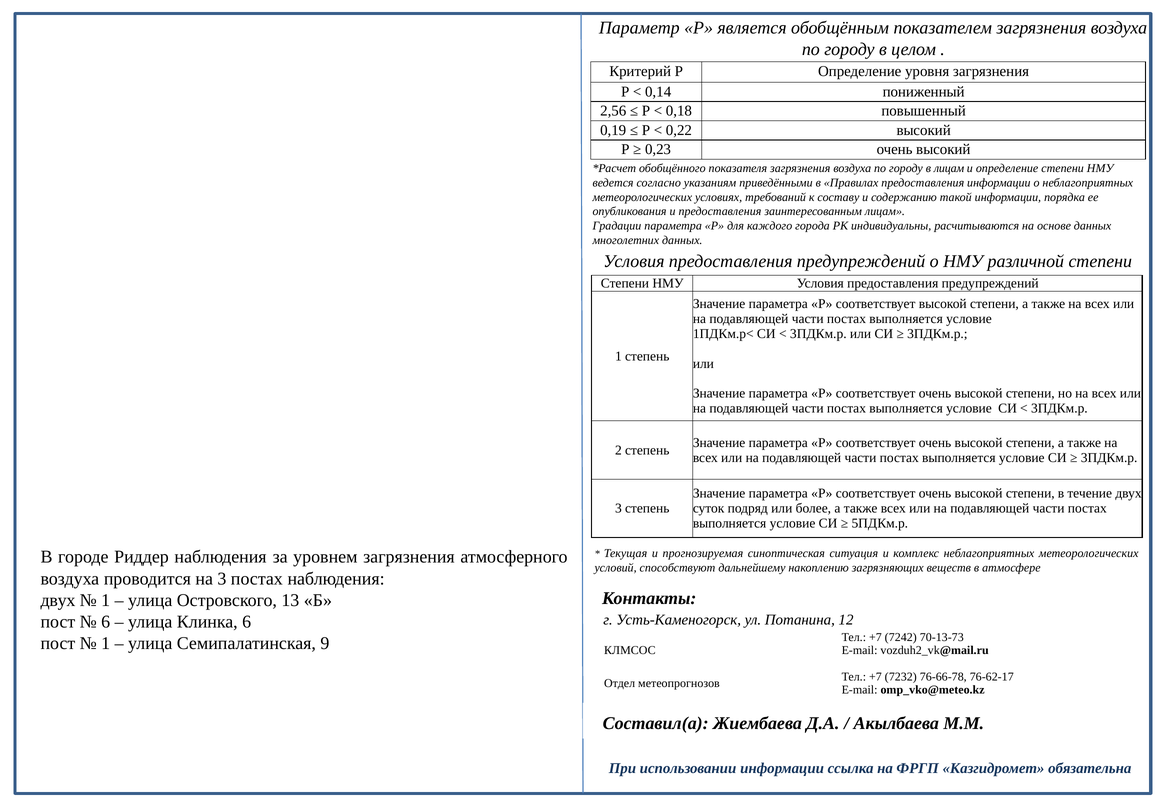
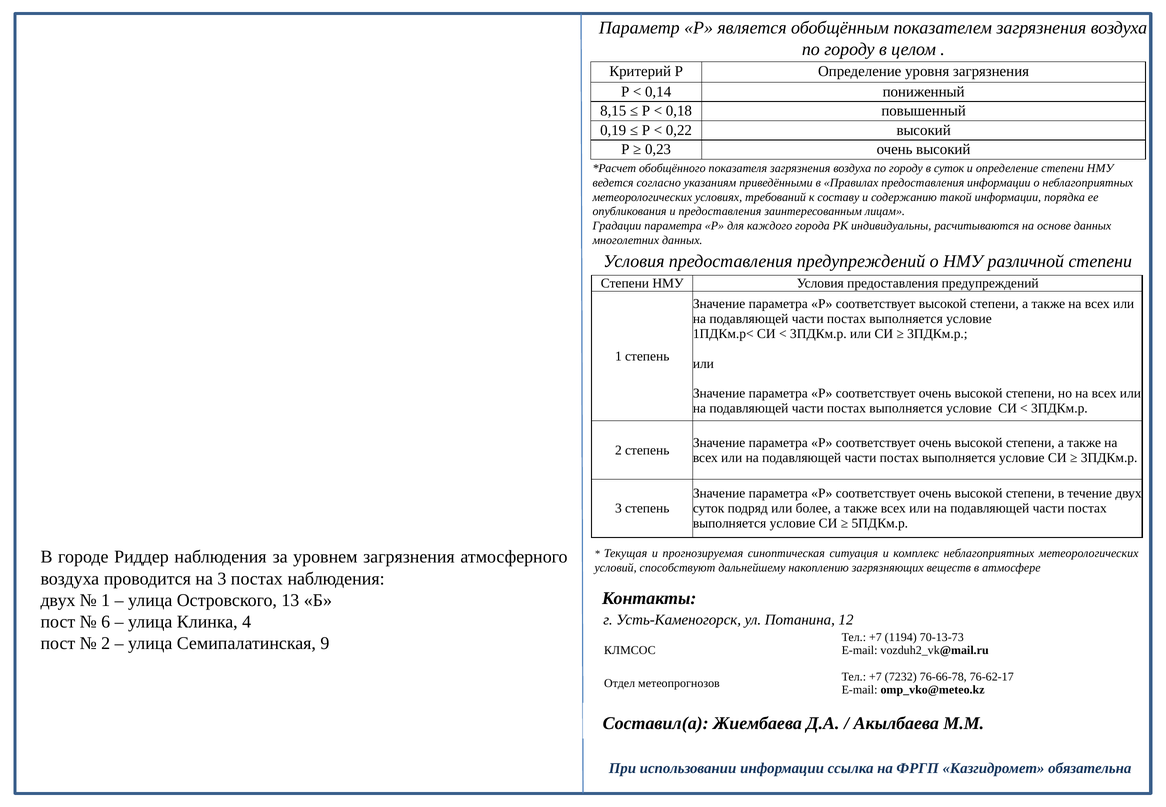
2,56: 2,56 -> 8,15 (613, 111)
в лицам: лицам -> суток (949, 169)
Клинка 6: 6 -> 4 (247, 622)
7242: 7242 -> 1194 (901, 637)
1: 1 -> 2 (106, 643)
